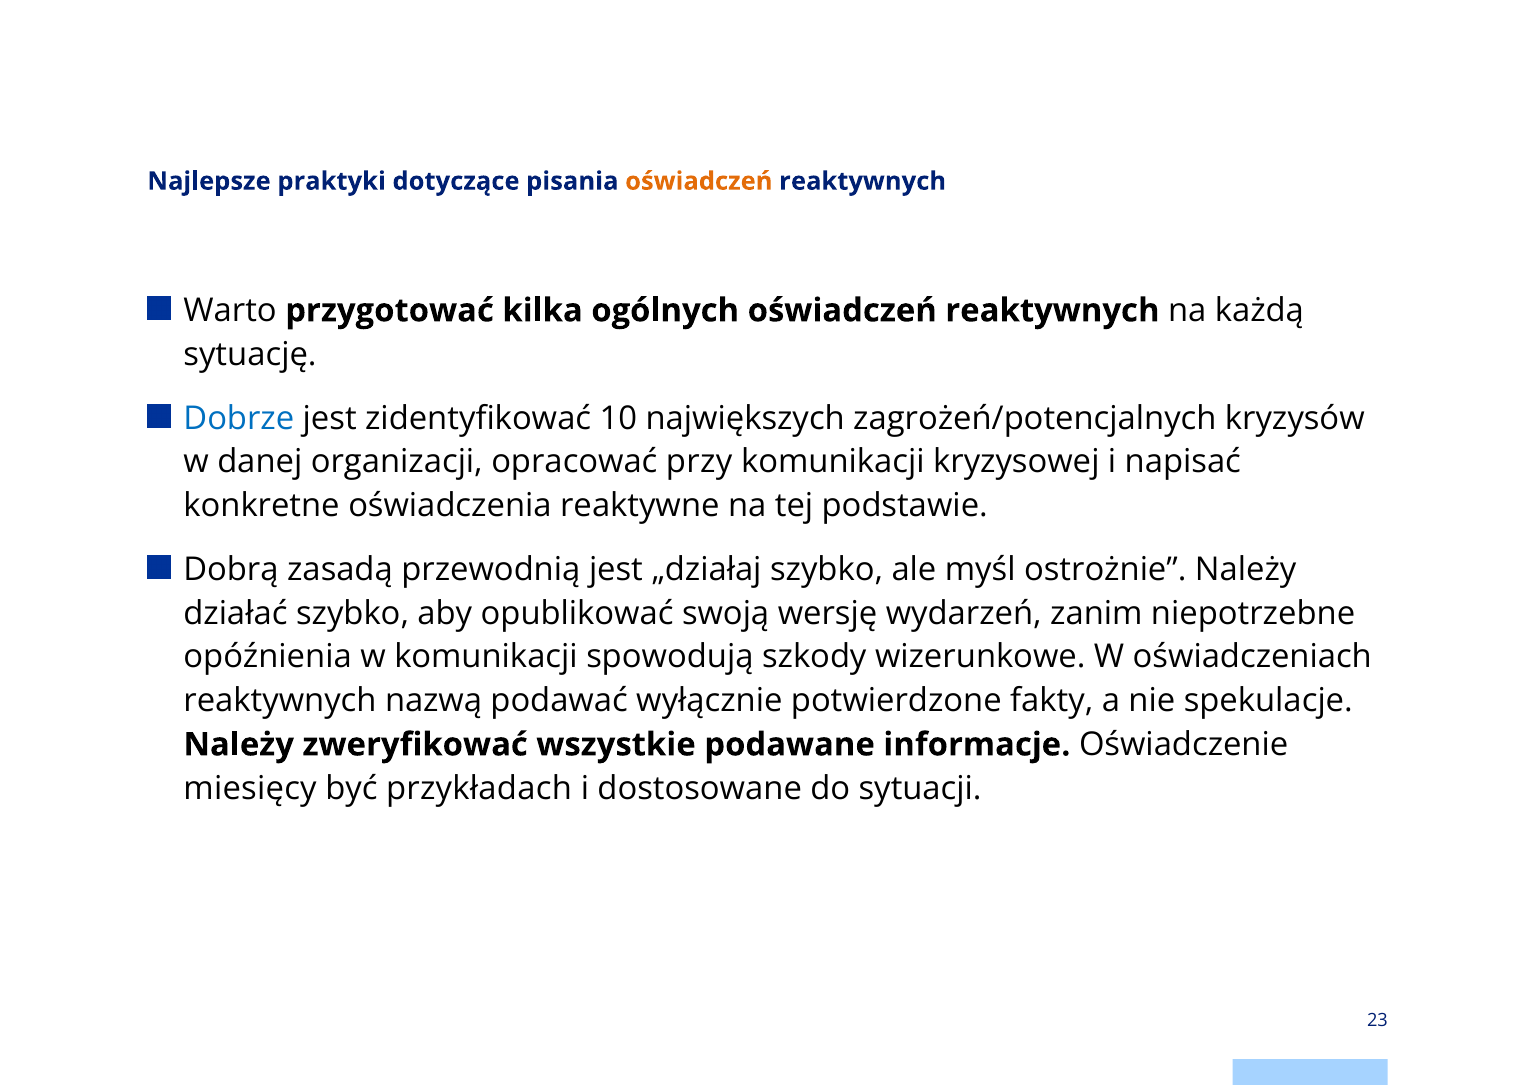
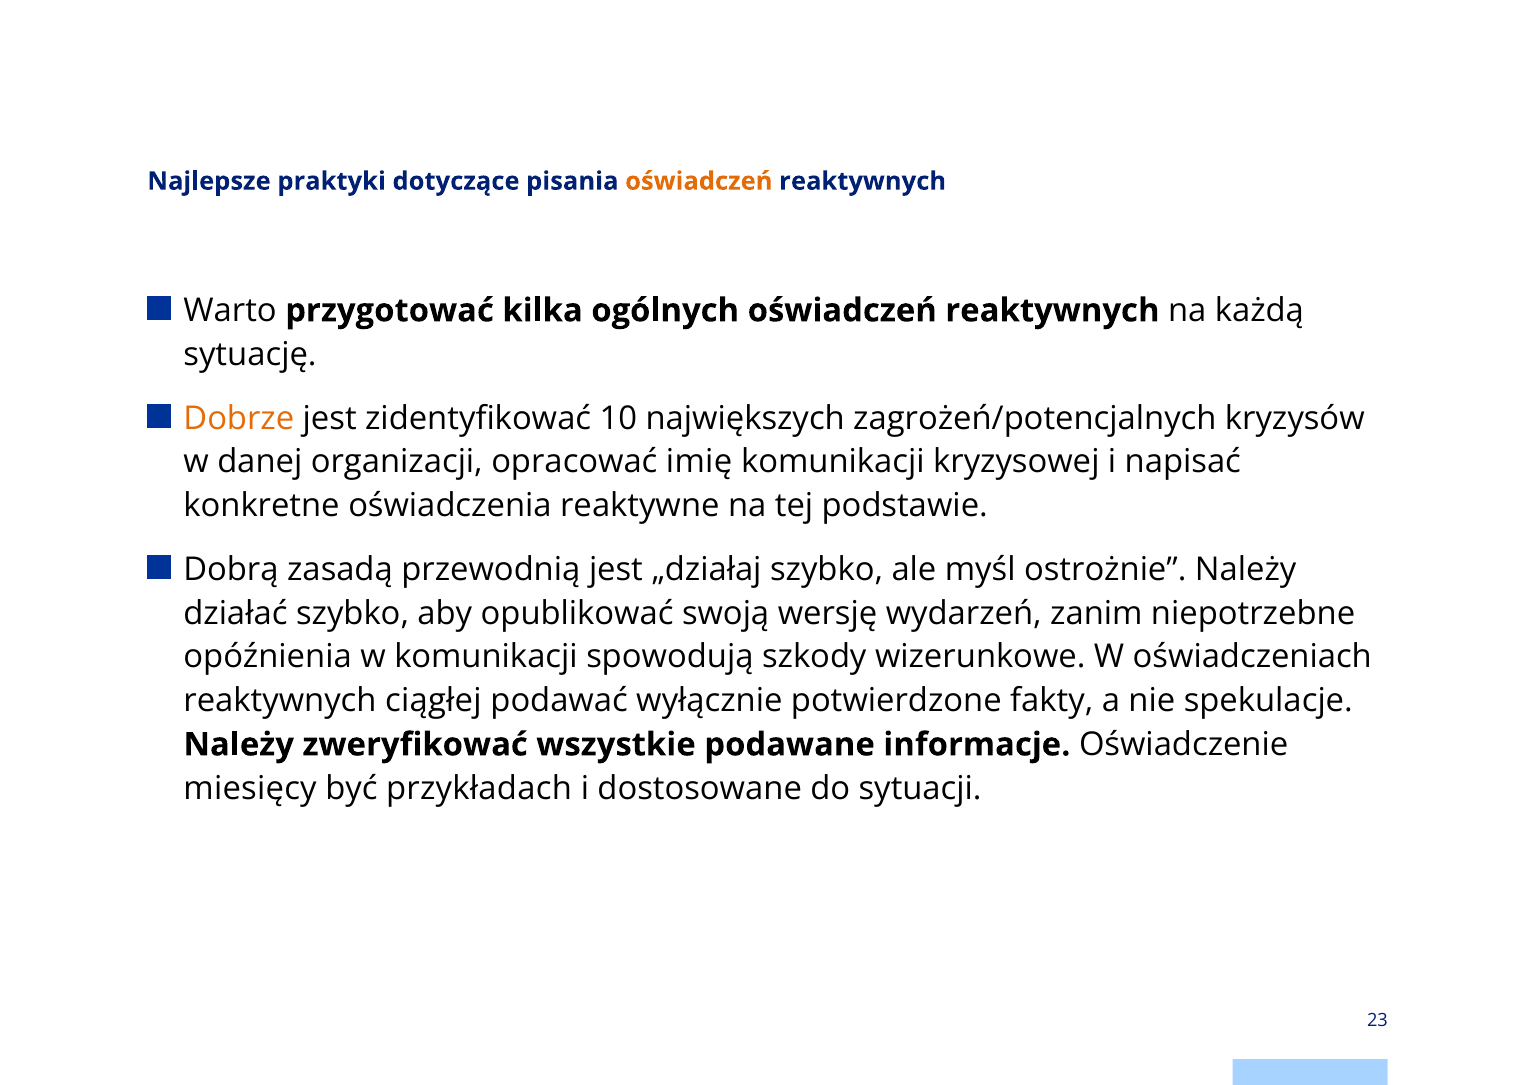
Dobrze colour: blue -> orange (239, 418)
przy: przy -> imię (699, 462)
nazwą: nazwą -> ciągłej (433, 701)
